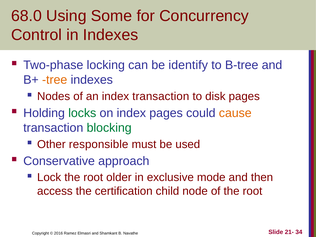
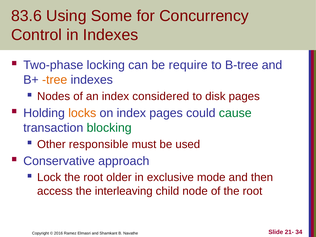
68.0: 68.0 -> 83.6 (26, 16)
identify: identify -> require (188, 65)
index transaction: transaction -> considered (161, 96)
locks colour: green -> orange (82, 113)
cause colour: orange -> green (235, 113)
certification: certification -> interleaving (124, 191)
